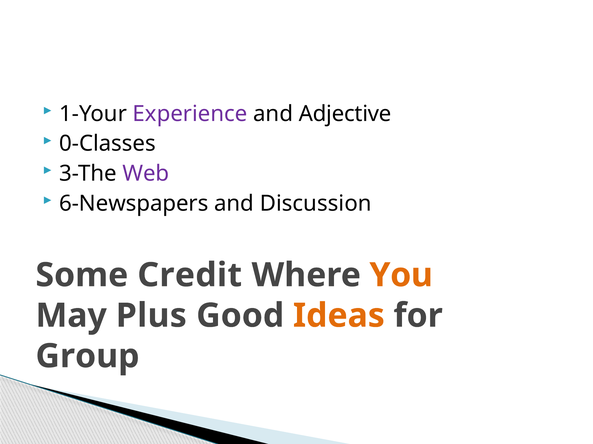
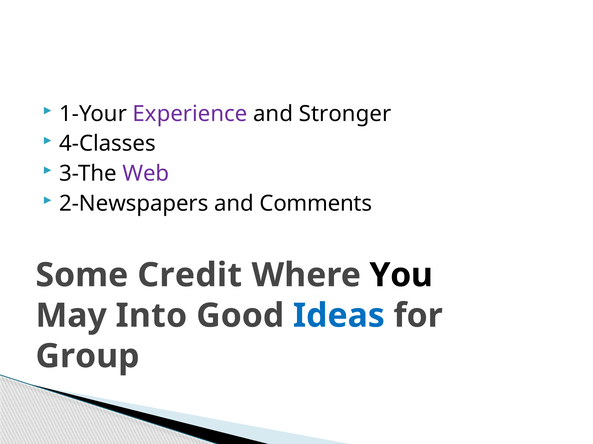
Adjective: Adjective -> Stronger (345, 114)
0-Classes: 0-Classes -> 4-Classes (108, 144)
6-Newspapers: 6-Newspapers -> 2-Newspapers (134, 204)
Discussion: Discussion -> Comments (316, 204)
You colour: orange -> black (401, 276)
Plus: Plus -> Into (151, 316)
Ideas colour: orange -> blue (339, 316)
